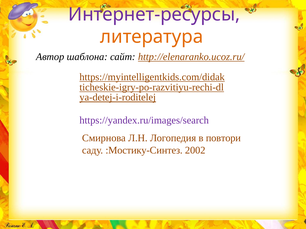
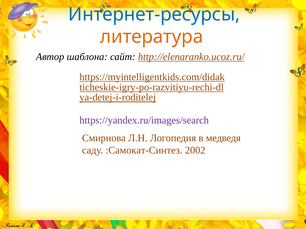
Интернет-ресурсы colour: purple -> blue (154, 14)
повтори: повтори -> медведя (223, 138)
:Мостику-Синтез: :Мостику-Синтез -> :Самокат-Синтез (144, 151)
